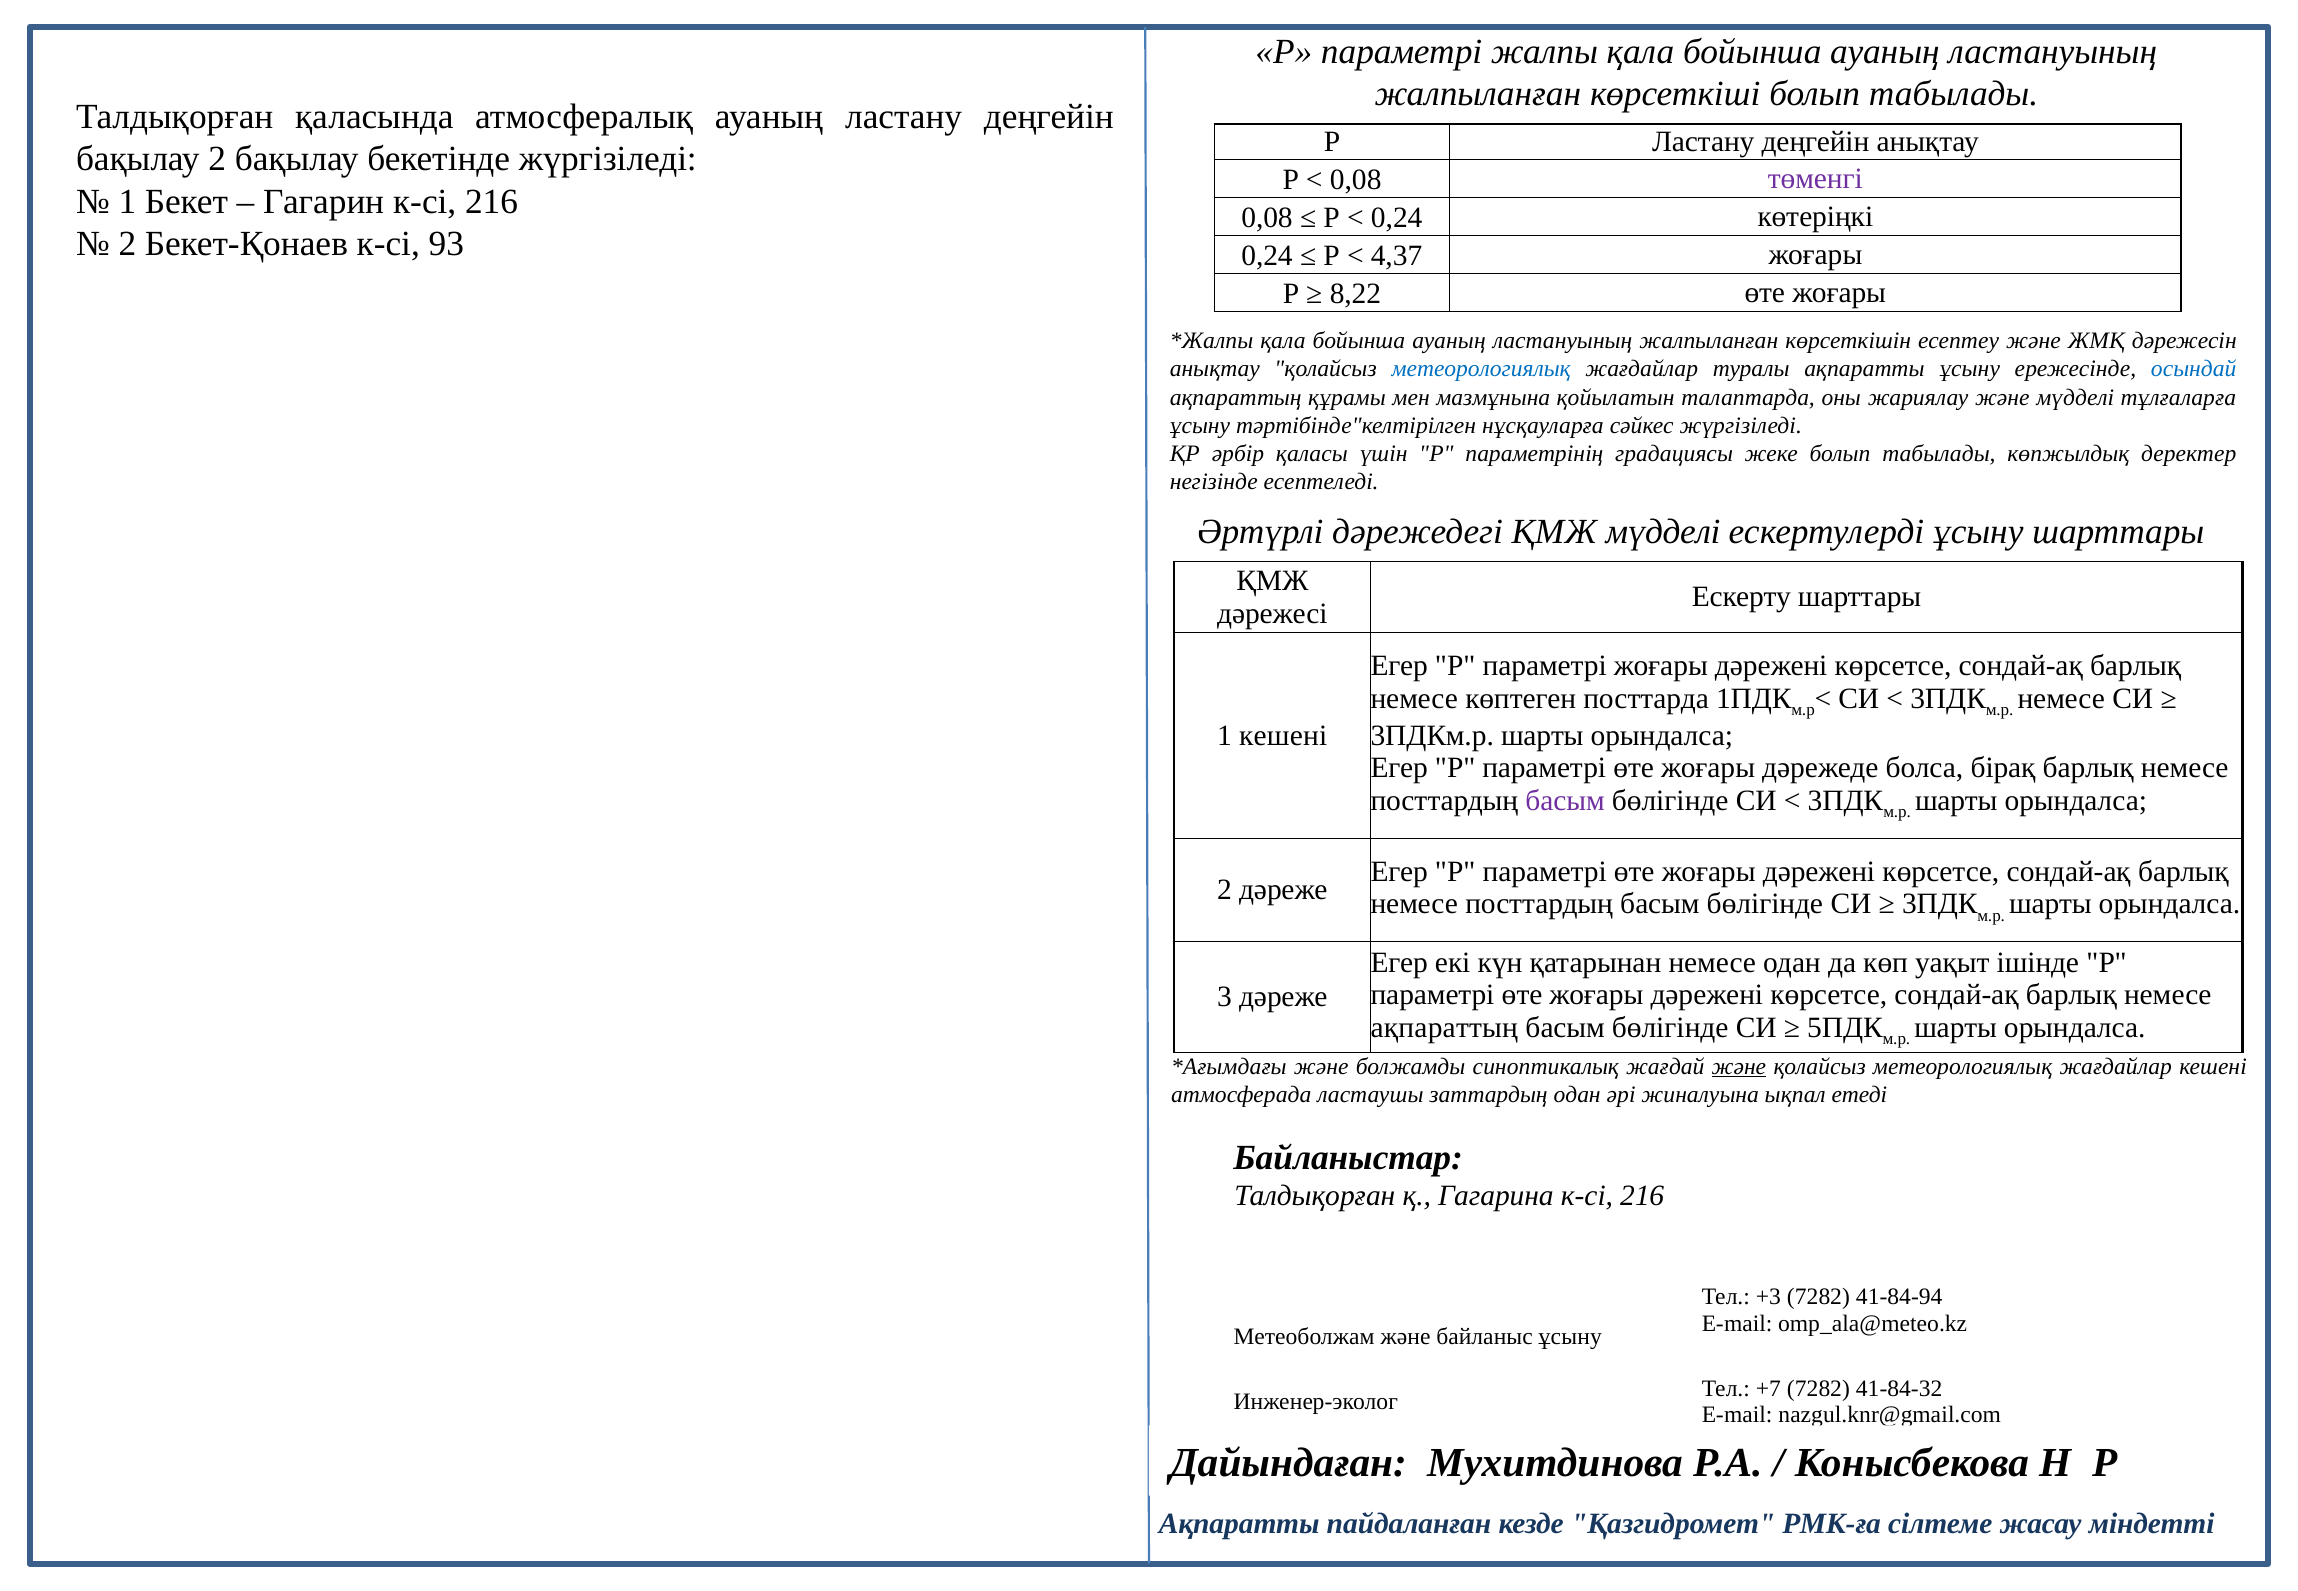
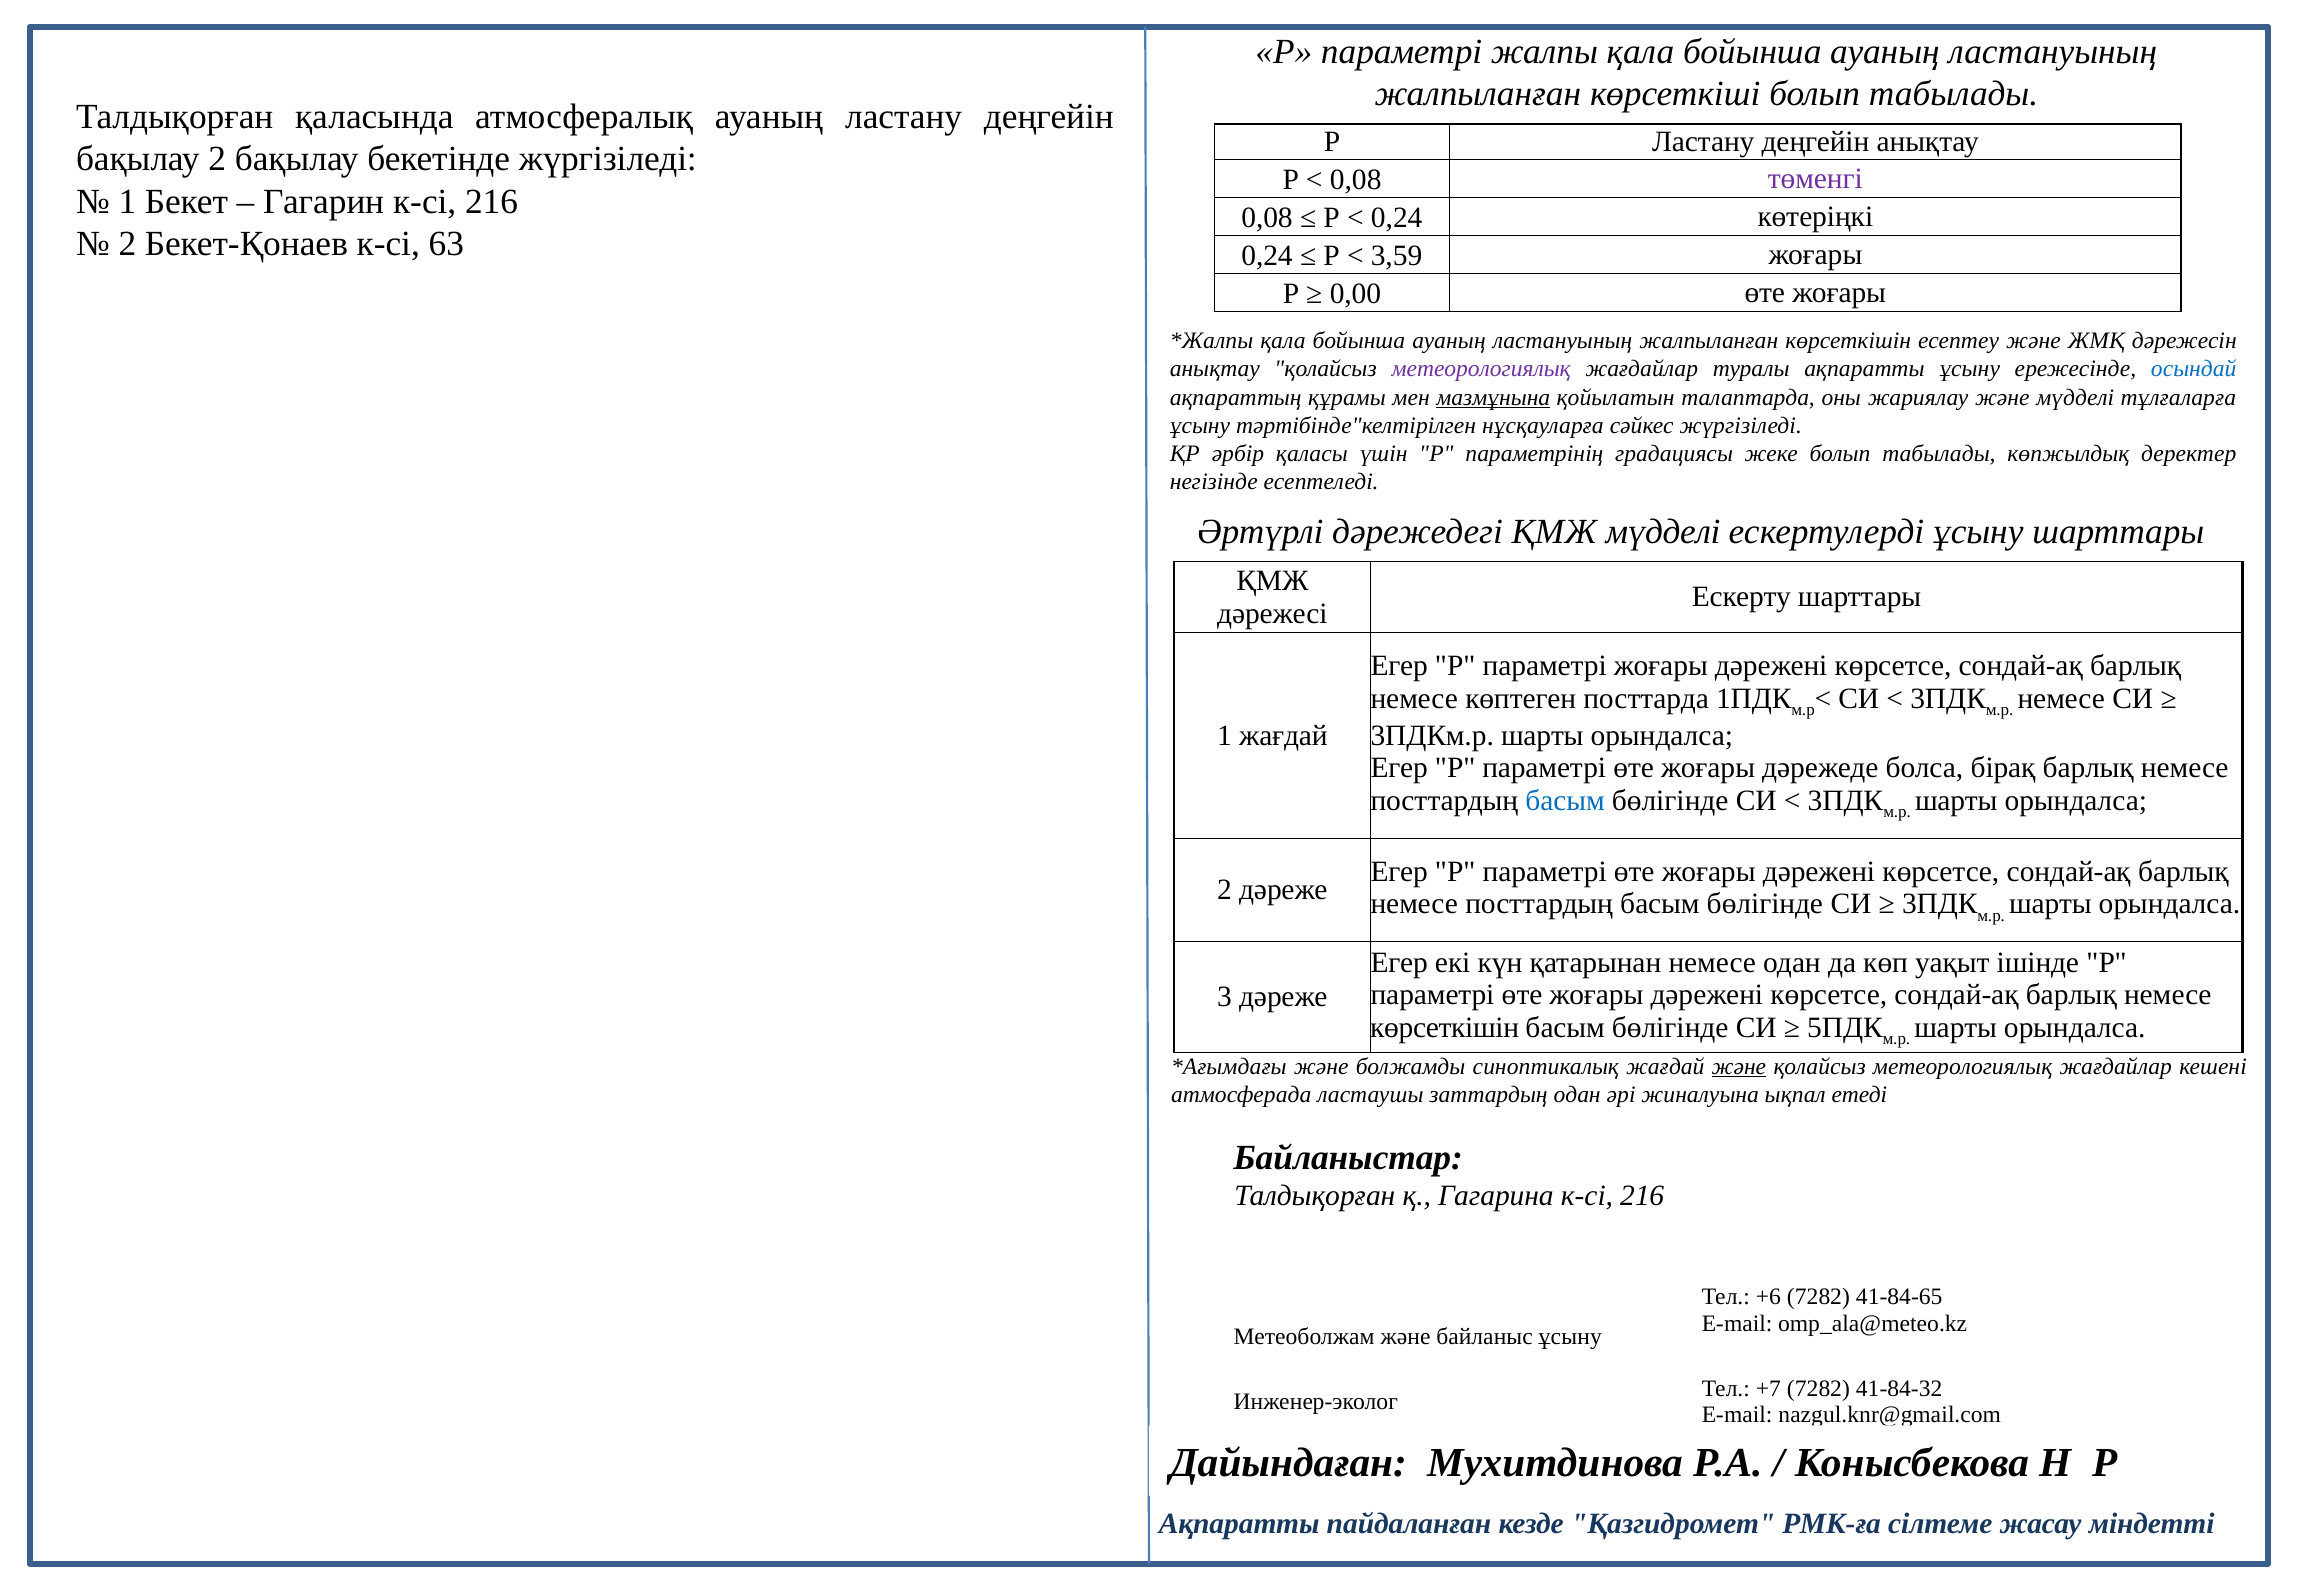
93: 93 -> 63 (446, 244)
4,37: 4,37 -> 3,59 (1397, 256)
8,22: 8,22 -> 0,00 (1355, 294)
метеорологиялық colour: blue -> purple (1481, 369)
мазмұнына underline: none -> present (1493, 397)
1 кешені: кешені -> жағдай (1283, 736)
басым colour: purple -> blue (1565, 801)
ақпараттың: ақпараттың -> көрсеткішін (1445, 1027)
+3: +3 -> +6 (1768, 1297)
41-84-94: 41-84-94 -> 41-84-65 (1899, 1297)
